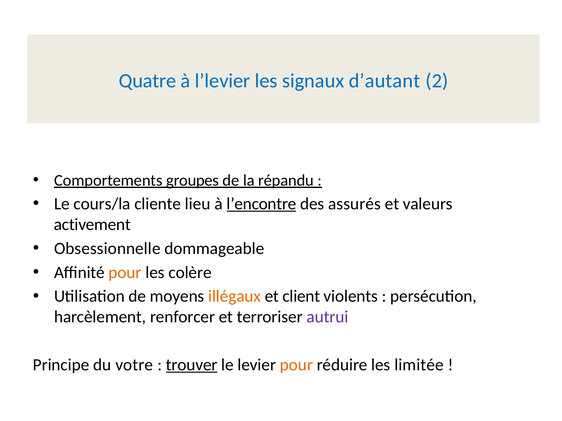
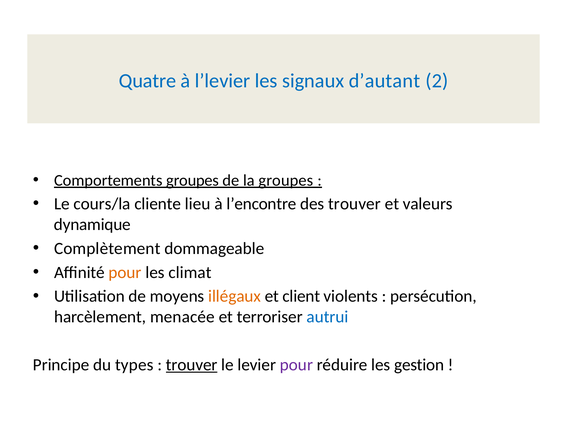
la répandu: répandu -> groupes (286, 180)
l’encontre underline: present -> none (261, 204)
des assurés: assurés -> trouver (355, 204)
activement: activement -> dynamique (92, 225)
Obsessionnelle: Obsessionnelle -> Complètement (107, 249)
colère: colère -> climat (190, 273)
renforcer: renforcer -> menacée (182, 317)
autrui colour: purple -> blue (328, 317)
votre: votre -> types (134, 365)
pour colour: orange -> purple (296, 365)
limitée: limitée -> gestion (419, 365)
